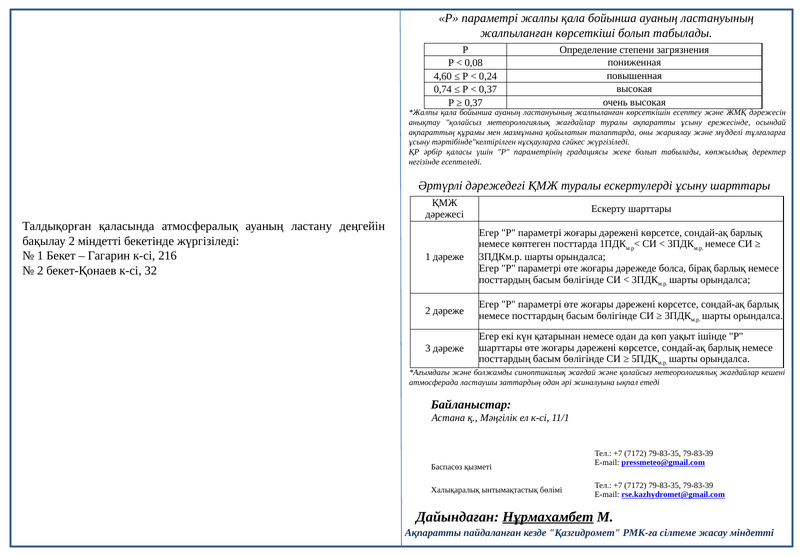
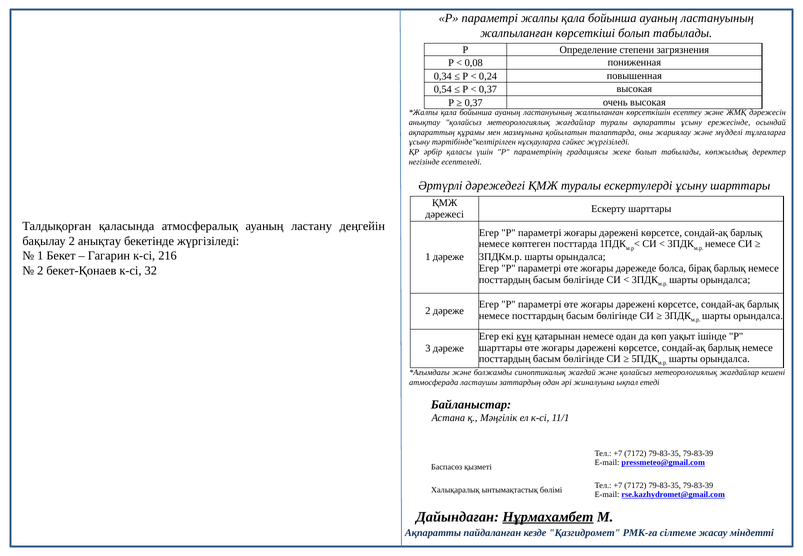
4,60: 4,60 -> 0,34 (443, 76)
0,74: 0,74 -> 0,54 (443, 89)
2 міндетті: міндетті -> анықтау (99, 241)
күн underline: none -> present (524, 336)
